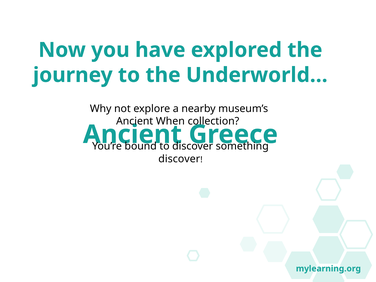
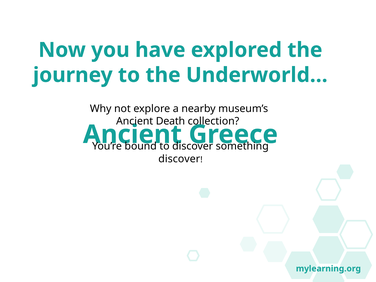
When: When -> Death (170, 121)
